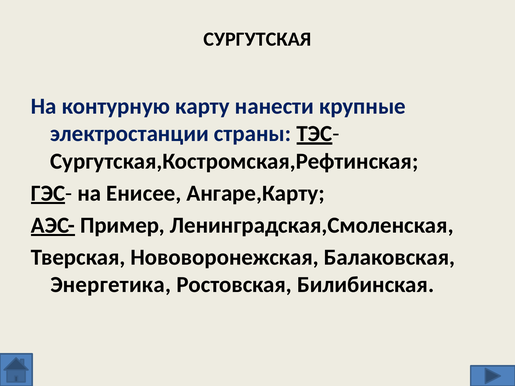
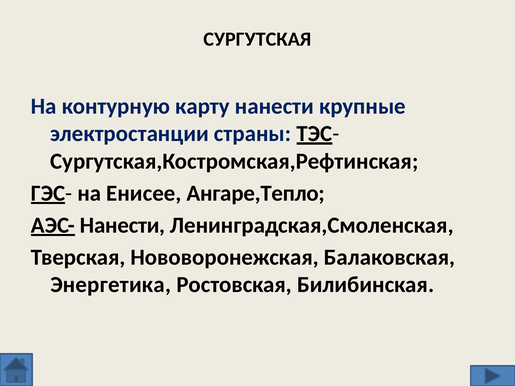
Ангаре,Карту: Ангаре,Карту -> Ангаре,Тепло (256, 193)
Пример: Пример -> Нанести (123, 225)
